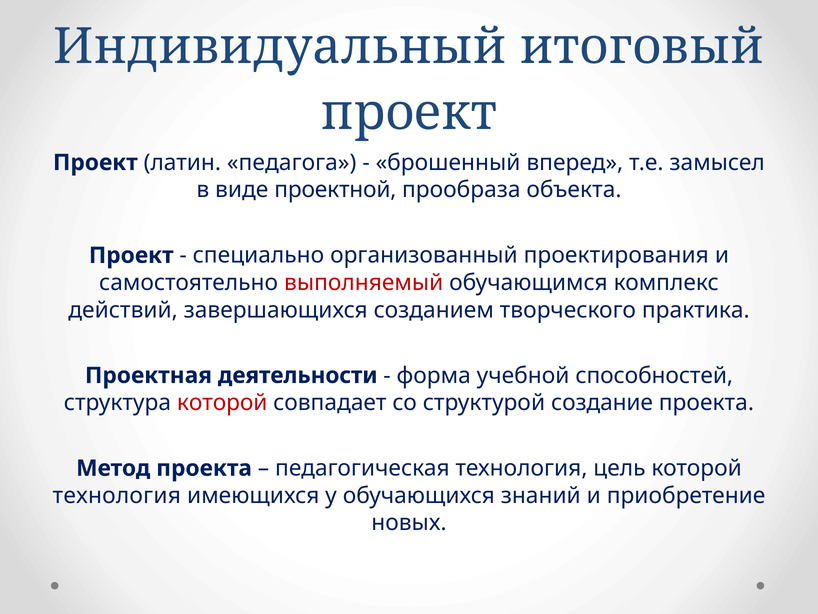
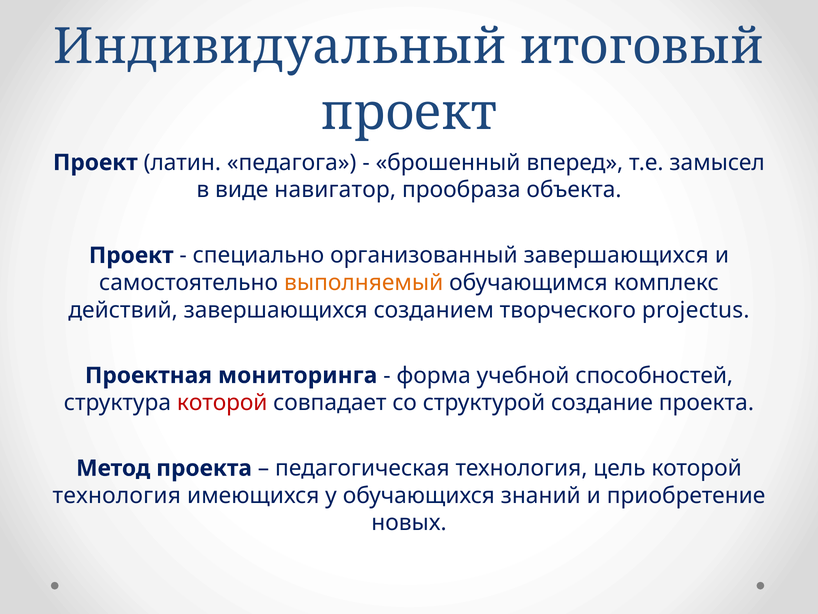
проектной: проектной -> навигатор (335, 190)
организованный проектирования: проектирования -> завершающихся (616, 255)
выполняемый colour: red -> orange (364, 282)
практика: практика -> projectus (696, 310)
деятельности: деятельности -> мониторинга (298, 375)
